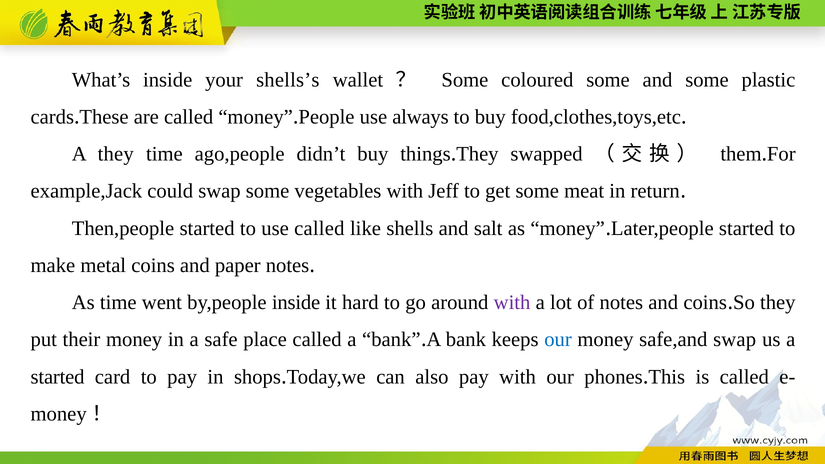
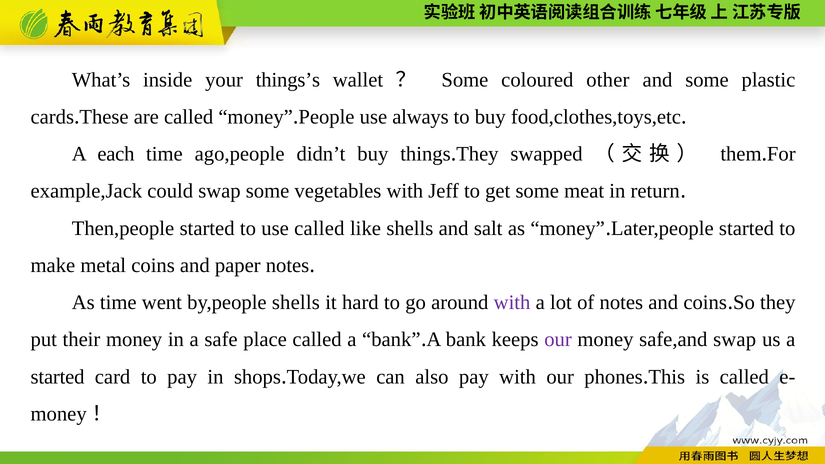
shells’s: shells’s -> things’s (288, 80)
coloured some: some -> other (608, 80)
A they: they -> each (116, 154)
by,people inside: inside -> shells (296, 303)
our colour: blue -> purple (558, 340)
